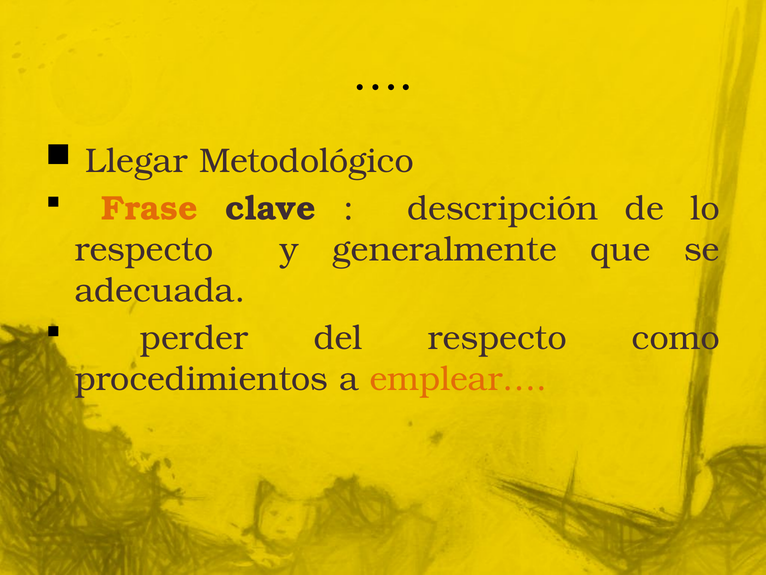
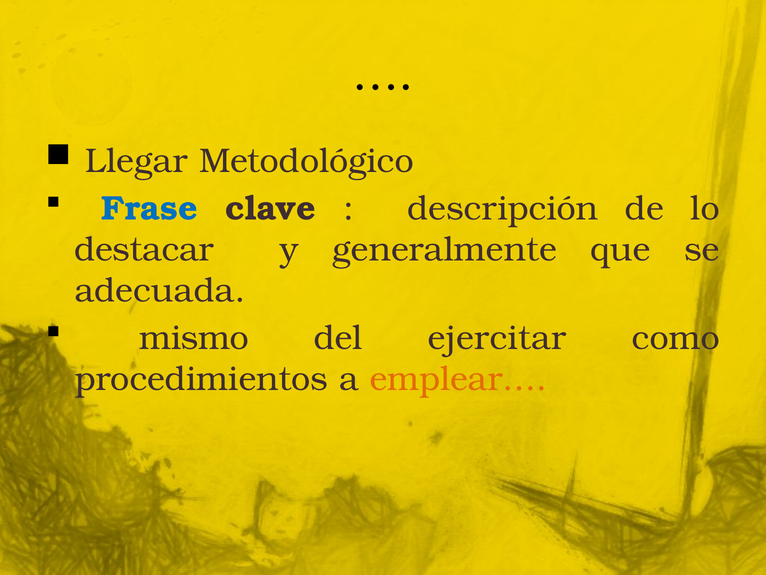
Frase colour: orange -> blue (150, 208)
respecto: respecto -> destacar (144, 249)
perder: perder -> mismo (194, 338)
del respecto: respecto -> ejercitar (497, 338)
